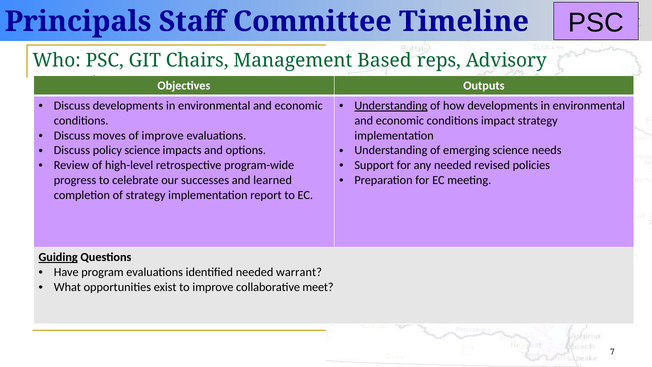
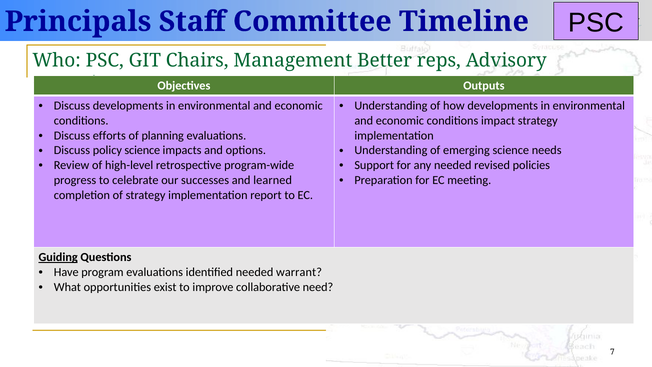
Based: Based -> Better (385, 60)
Understanding underline: present -> none (391, 106)
moves: moves -> efforts (109, 135)
of improve: improve -> planning (163, 135)
meet: meet -> need (318, 287)
